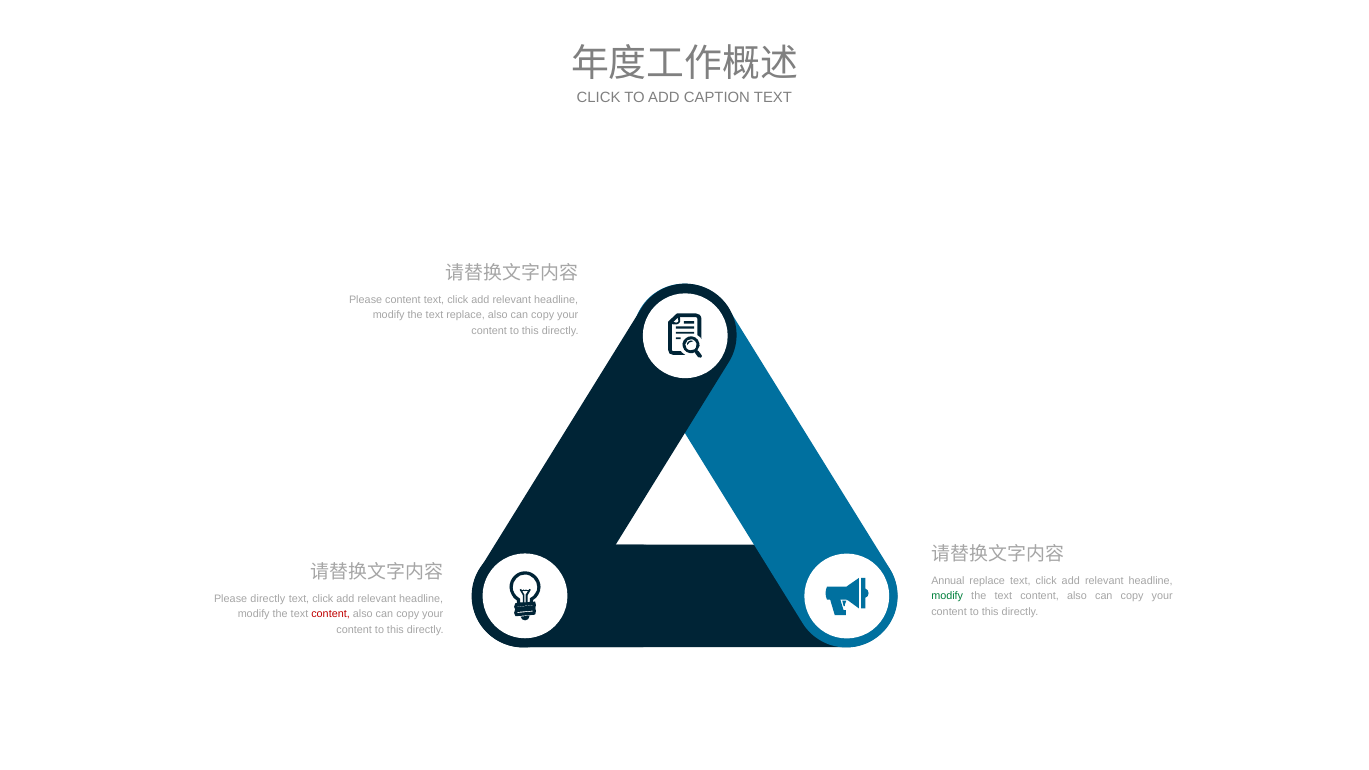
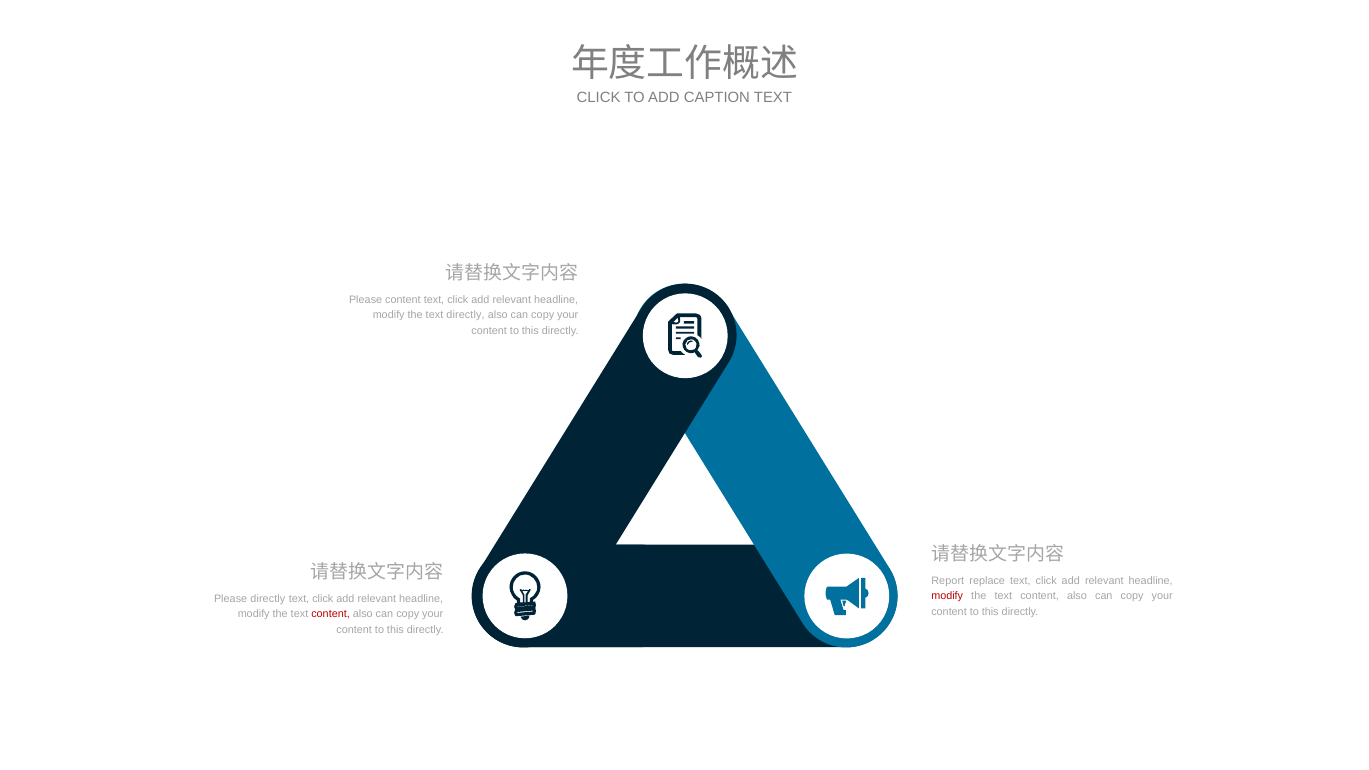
text replace: replace -> directly (466, 315)
Annual: Annual -> Report (948, 581)
modify colour: green -> red (947, 596)
